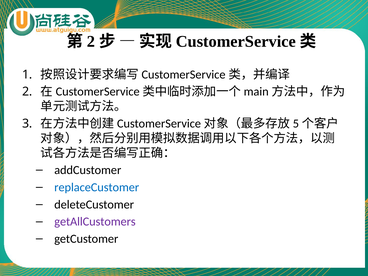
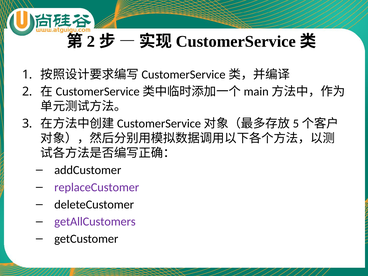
replaceCustomer colour: blue -> purple (97, 187)
